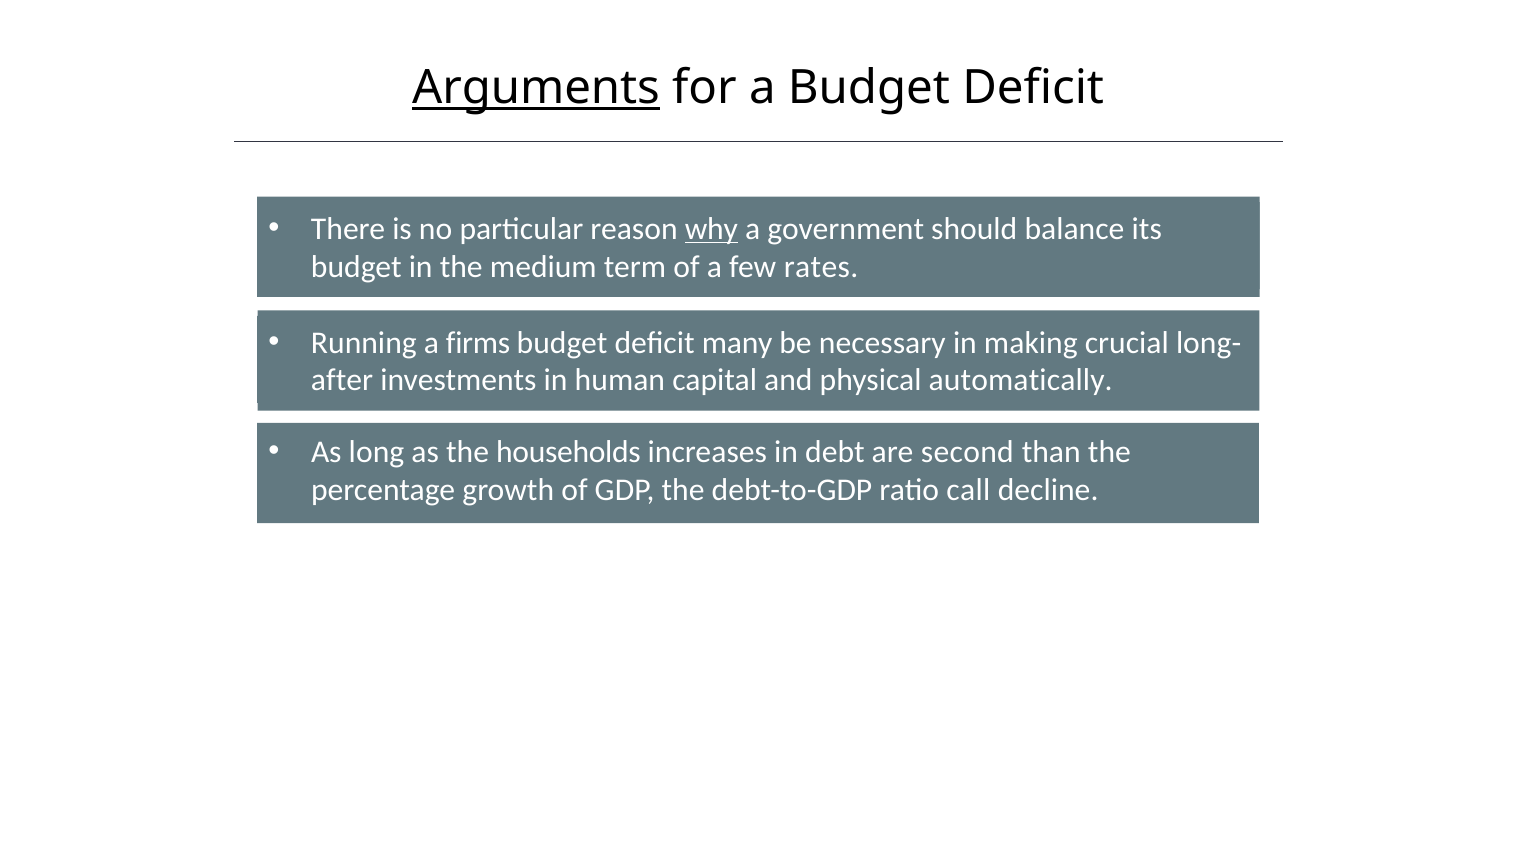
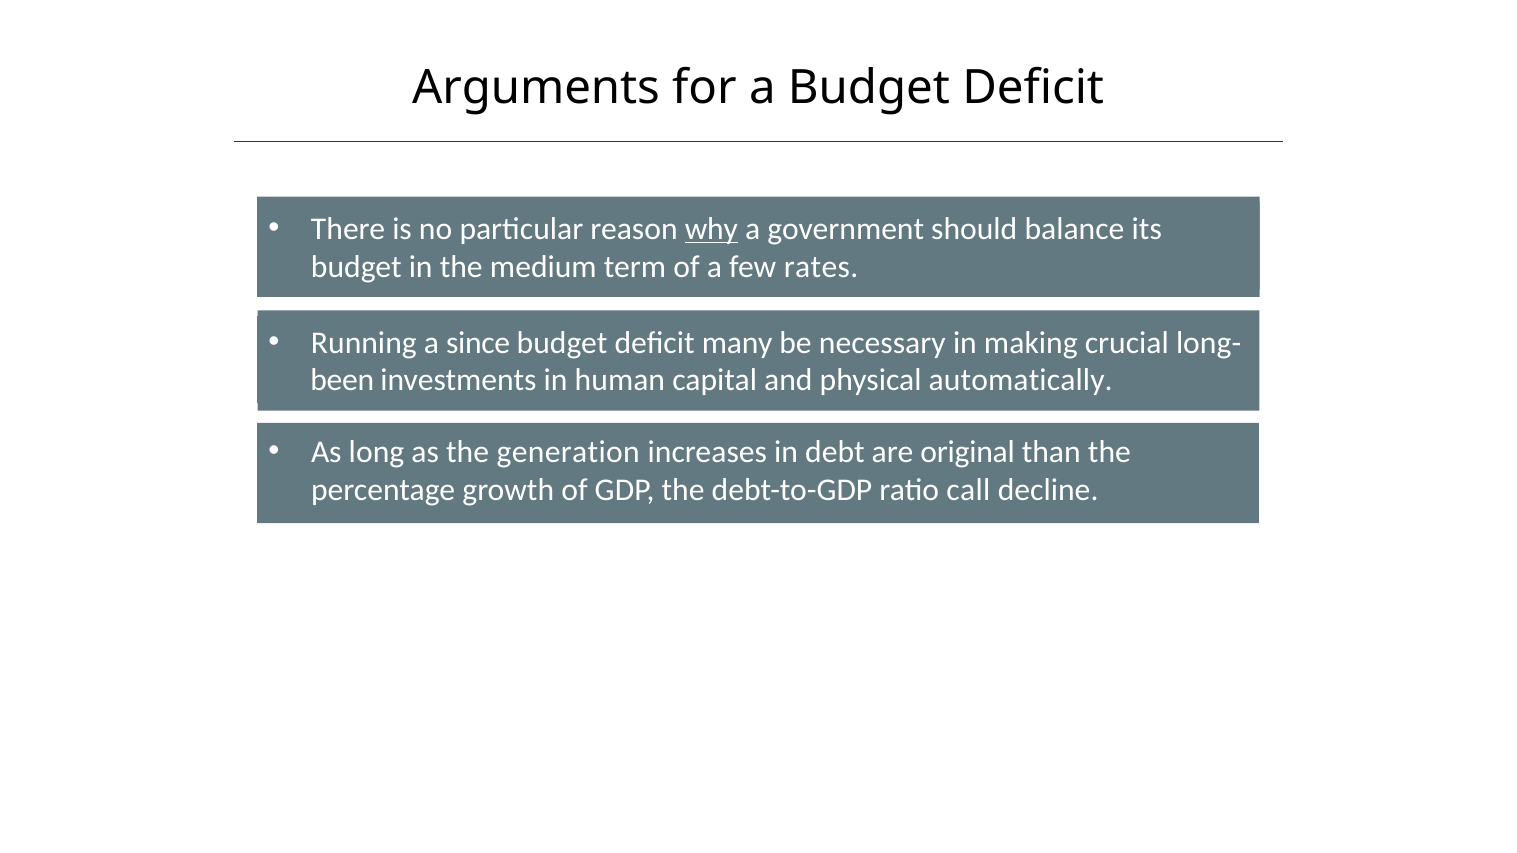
Arguments underline: present -> none (536, 88)
firms: firms -> since (478, 343)
after: after -> been (342, 381)
households: households -> generation (568, 452)
second: second -> original (968, 452)
